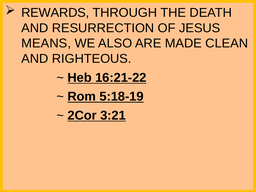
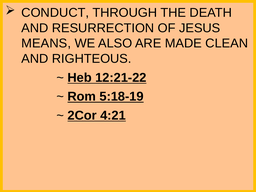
REWARDS: REWARDS -> CONDUCT (55, 13)
16:21-22: 16:21-22 -> 12:21-22 (121, 78)
3:21: 3:21 -> 4:21 (113, 115)
